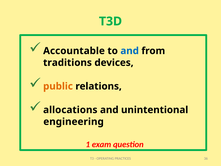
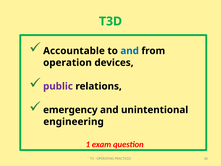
traditions: traditions -> operation (67, 63)
public colour: orange -> purple (58, 86)
allocations: allocations -> emergency (70, 110)
